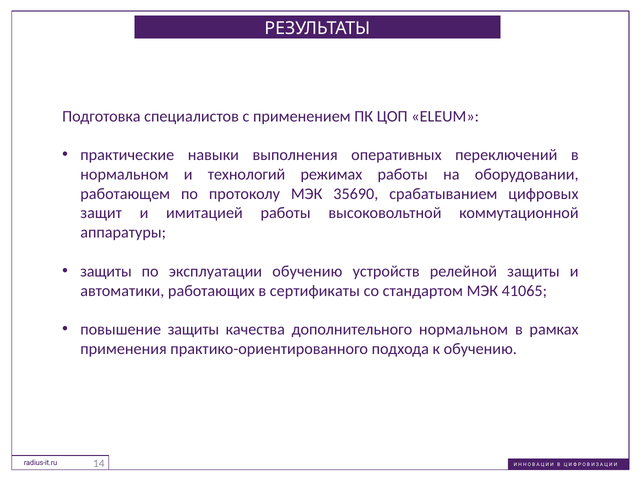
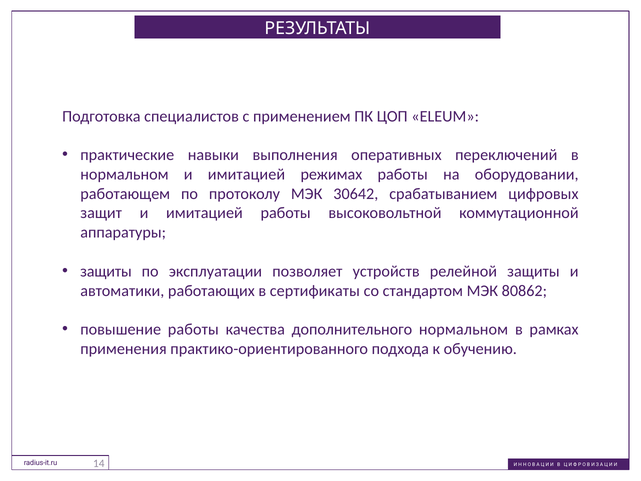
нормальном и технологий: технологий -> имитацией (246, 174)
35690: 35690 -> 30642 (356, 194)
эксплуатации обучению: обучению -> позволяет (307, 271)
41065: 41065 -> 80862 (524, 291)
повышение защиты: защиты -> работы (193, 329)
